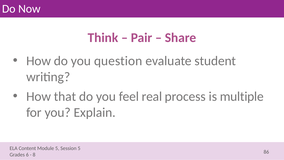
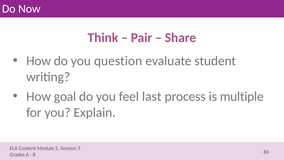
that: that -> goal (65, 96)
real: real -> last (152, 96)
